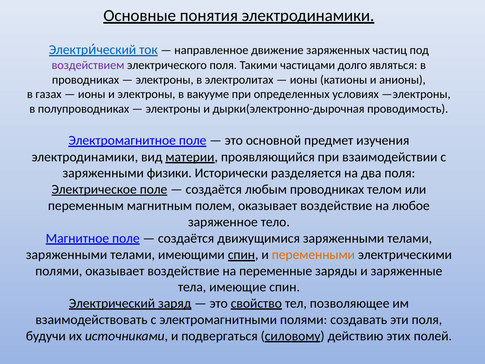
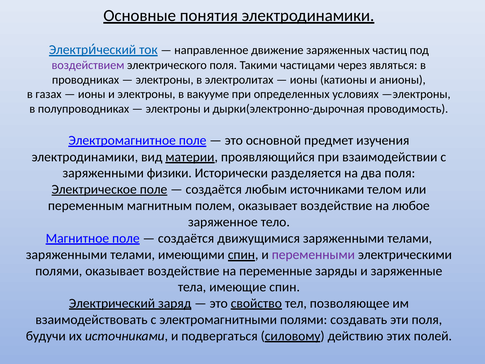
долго: долго -> через (352, 65)
любым проводниках: проводниках -> источниками (327, 189)
переменными colour: orange -> purple (313, 255)
